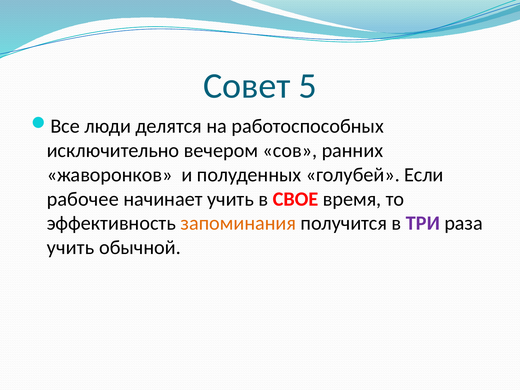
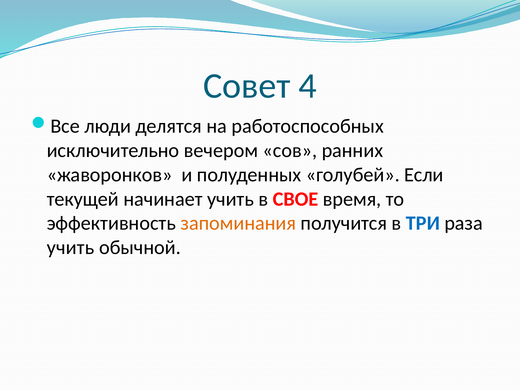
5: 5 -> 4 (308, 86)
рабочее: рабочее -> текущей (83, 199)
ТРИ colour: purple -> blue (423, 223)
